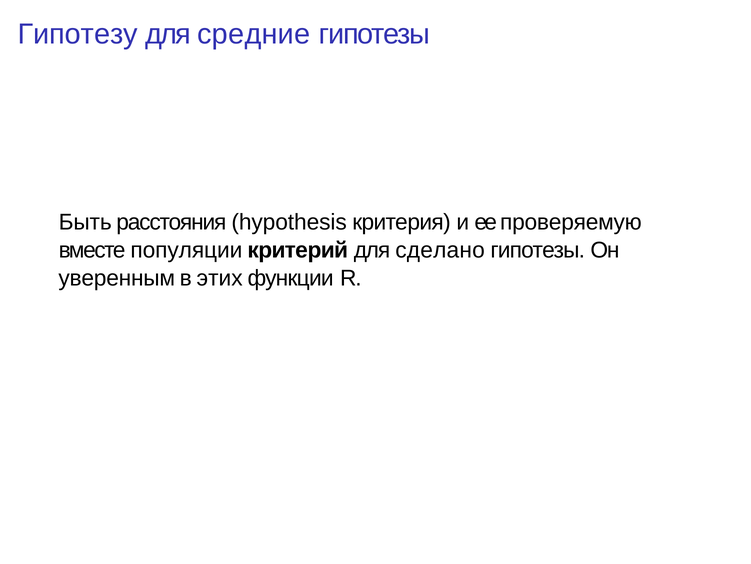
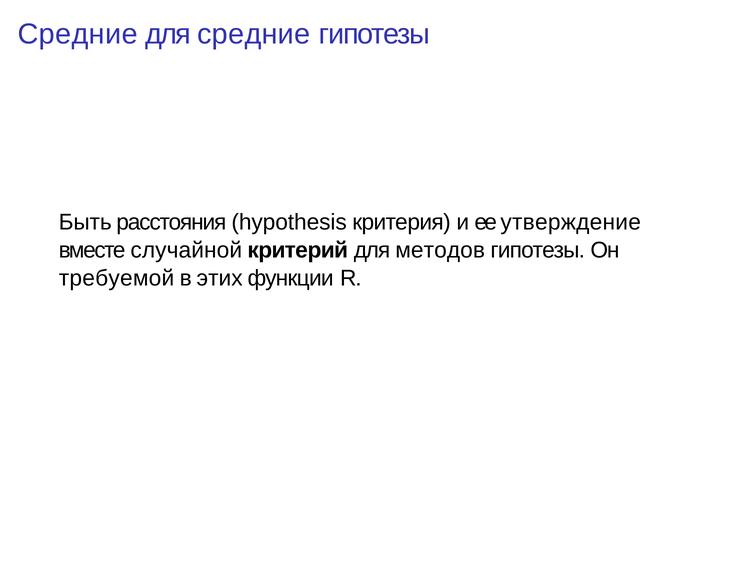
Гипотезу: Гипотезу -> Средние (78, 34)
проверяемую: проверяемую -> утверждение (571, 222)
популяции: популяции -> случайной (186, 250)
сделано: сделано -> методов (440, 250)
уверенным: уверенным -> требуемой (117, 278)
